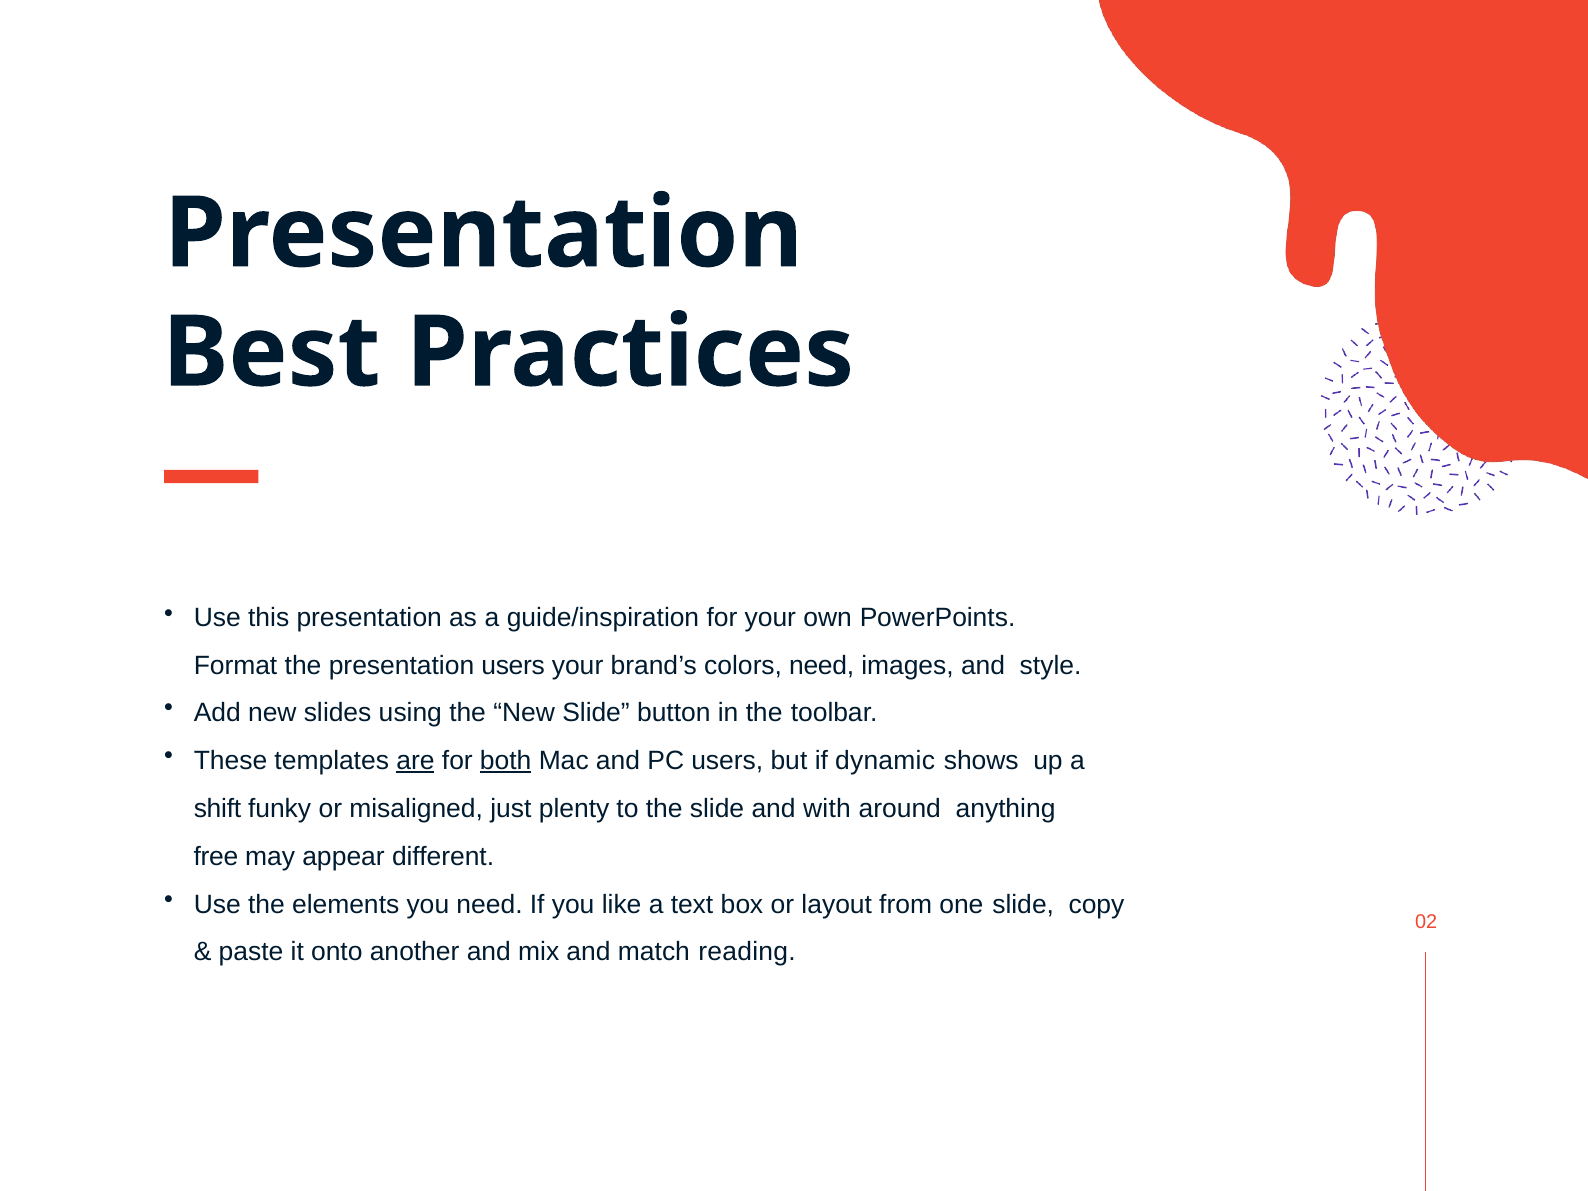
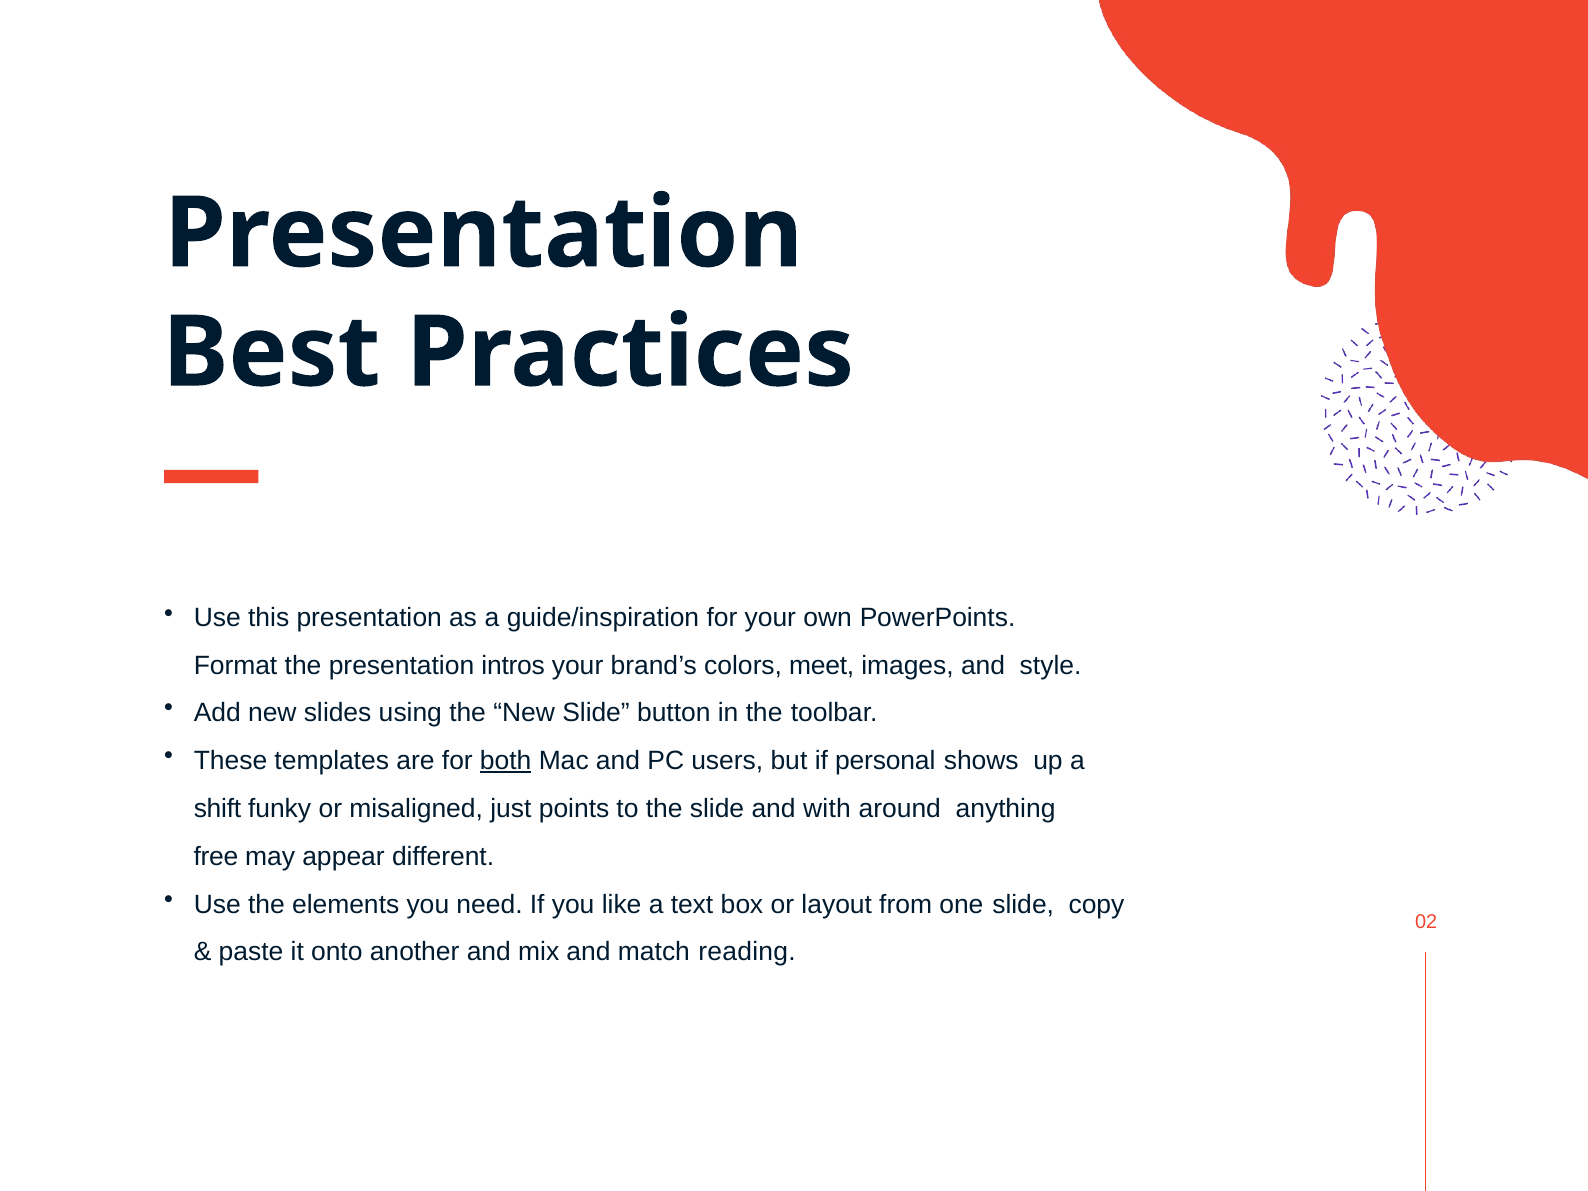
presentation users: users -> intros (513, 666)
colors need: need -> meet (822, 666)
are underline: present -> none (415, 760)
dynamic: dynamic -> personal (885, 760)
plenty: plenty -> points (574, 808)
